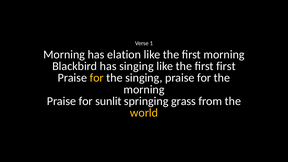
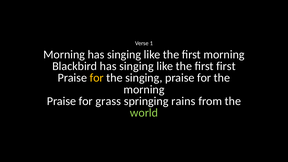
Morning has elation: elation -> singing (124, 55)
sunlit: sunlit -> grass (108, 101)
grass: grass -> rains (183, 101)
world colour: yellow -> light green (144, 113)
